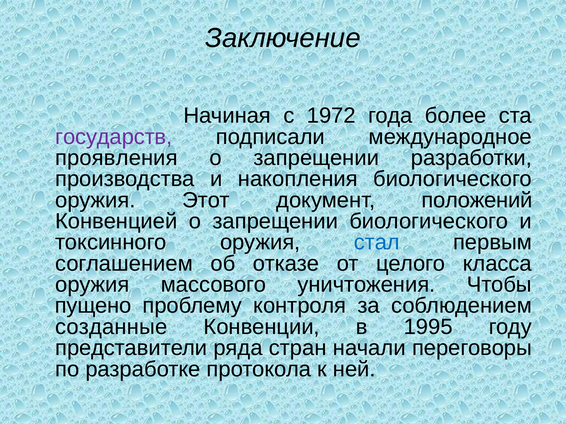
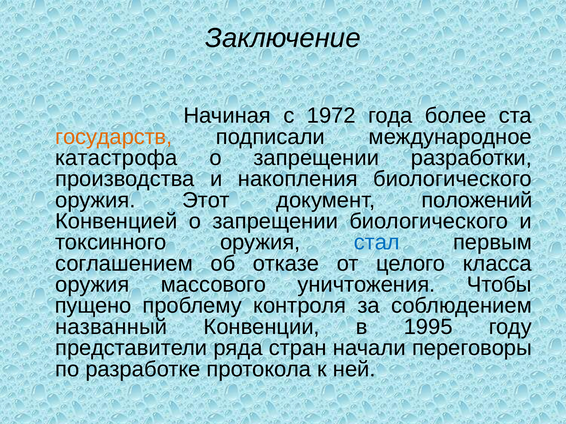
государств colour: purple -> orange (114, 137)
проявления: проявления -> катастрофа (116, 158)
созданные: созданные -> названный (111, 327)
